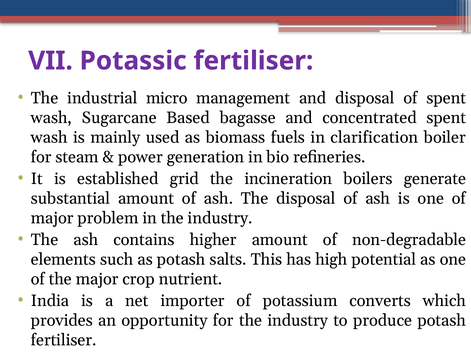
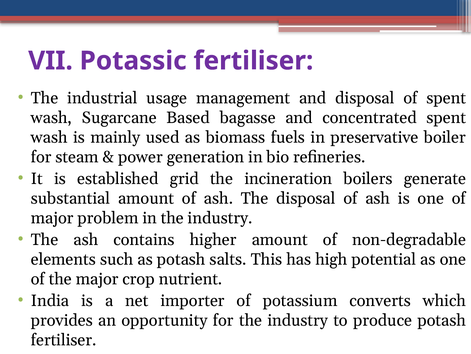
micro: micro -> usage (167, 98)
clarification: clarification -> preservative (374, 137)
